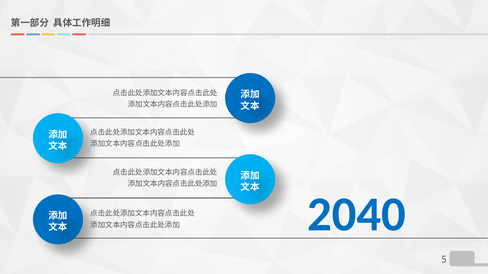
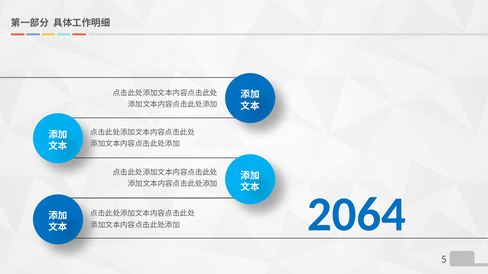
2040: 2040 -> 2064 (356, 215)
